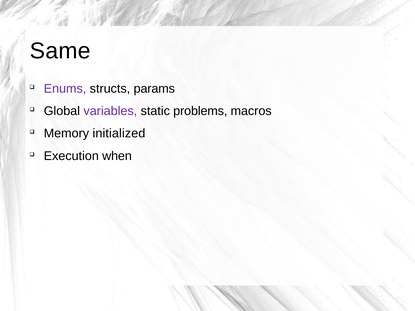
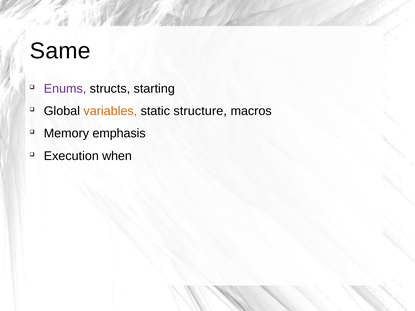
params: params -> starting (154, 89)
variables colour: purple -> orange (110, 111)
problems: problems -> structure (200, 111)
initialized: initialized -> emphasis (119, 134)
